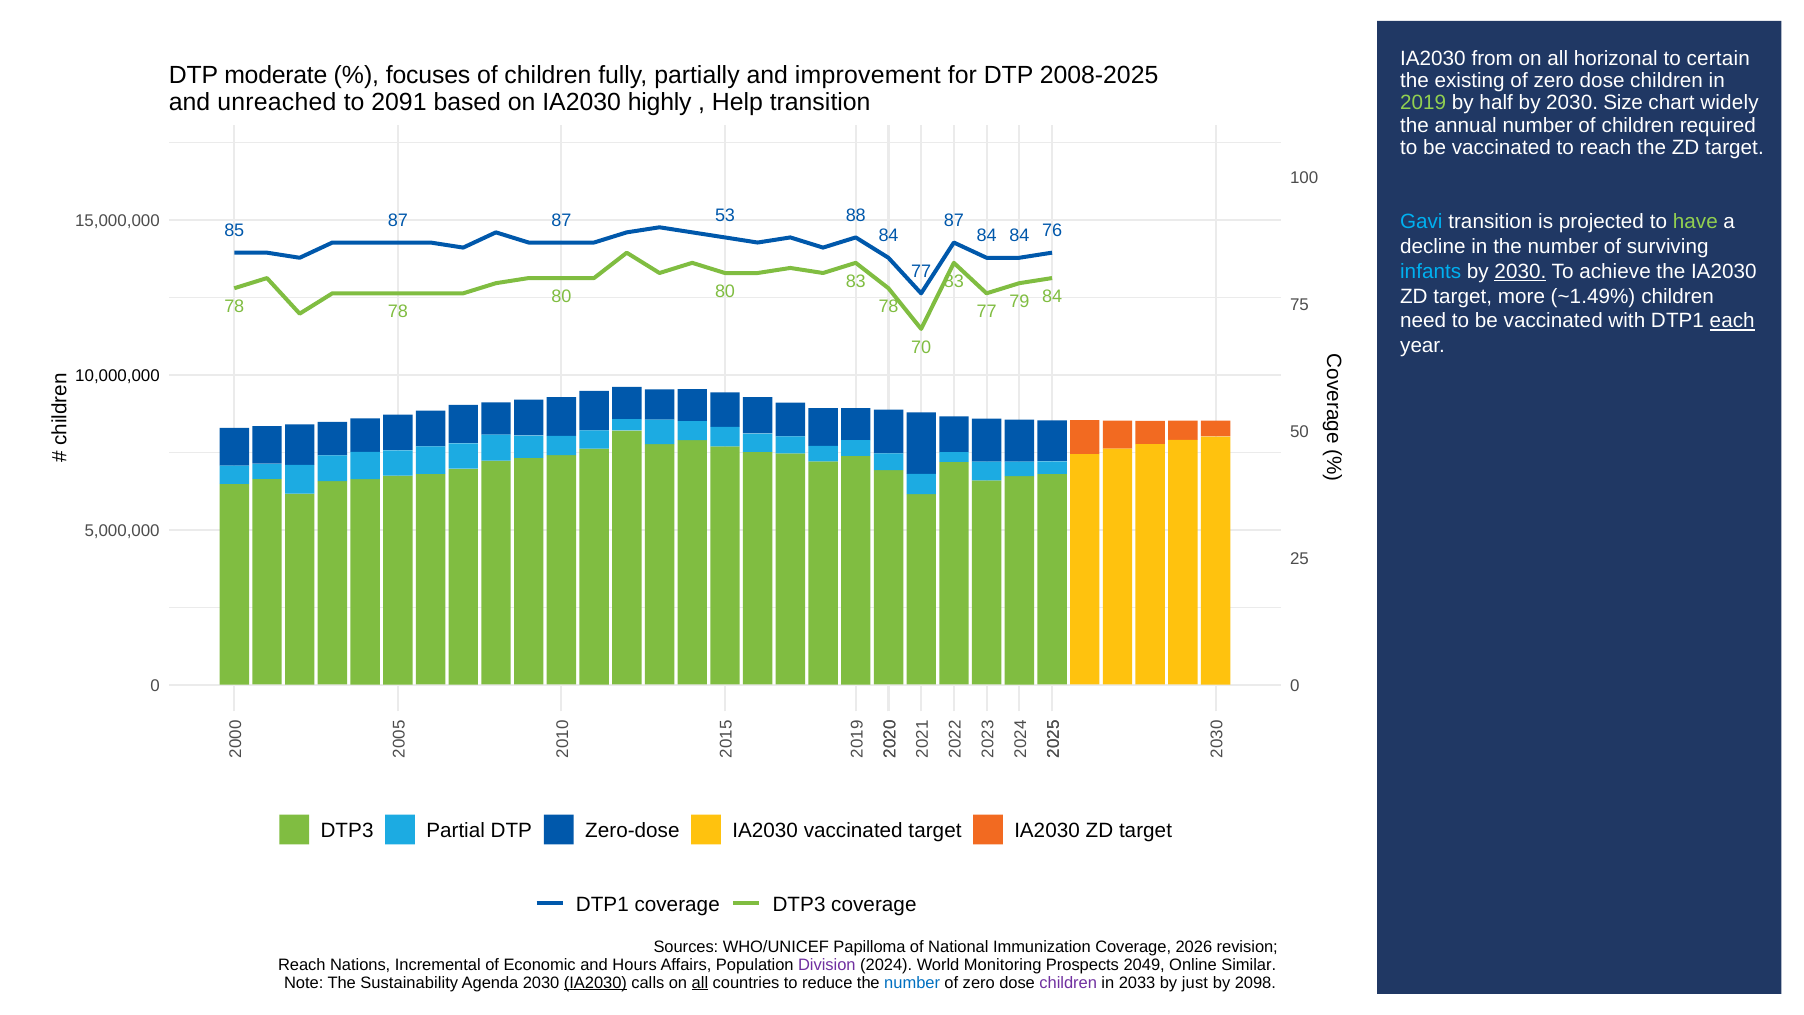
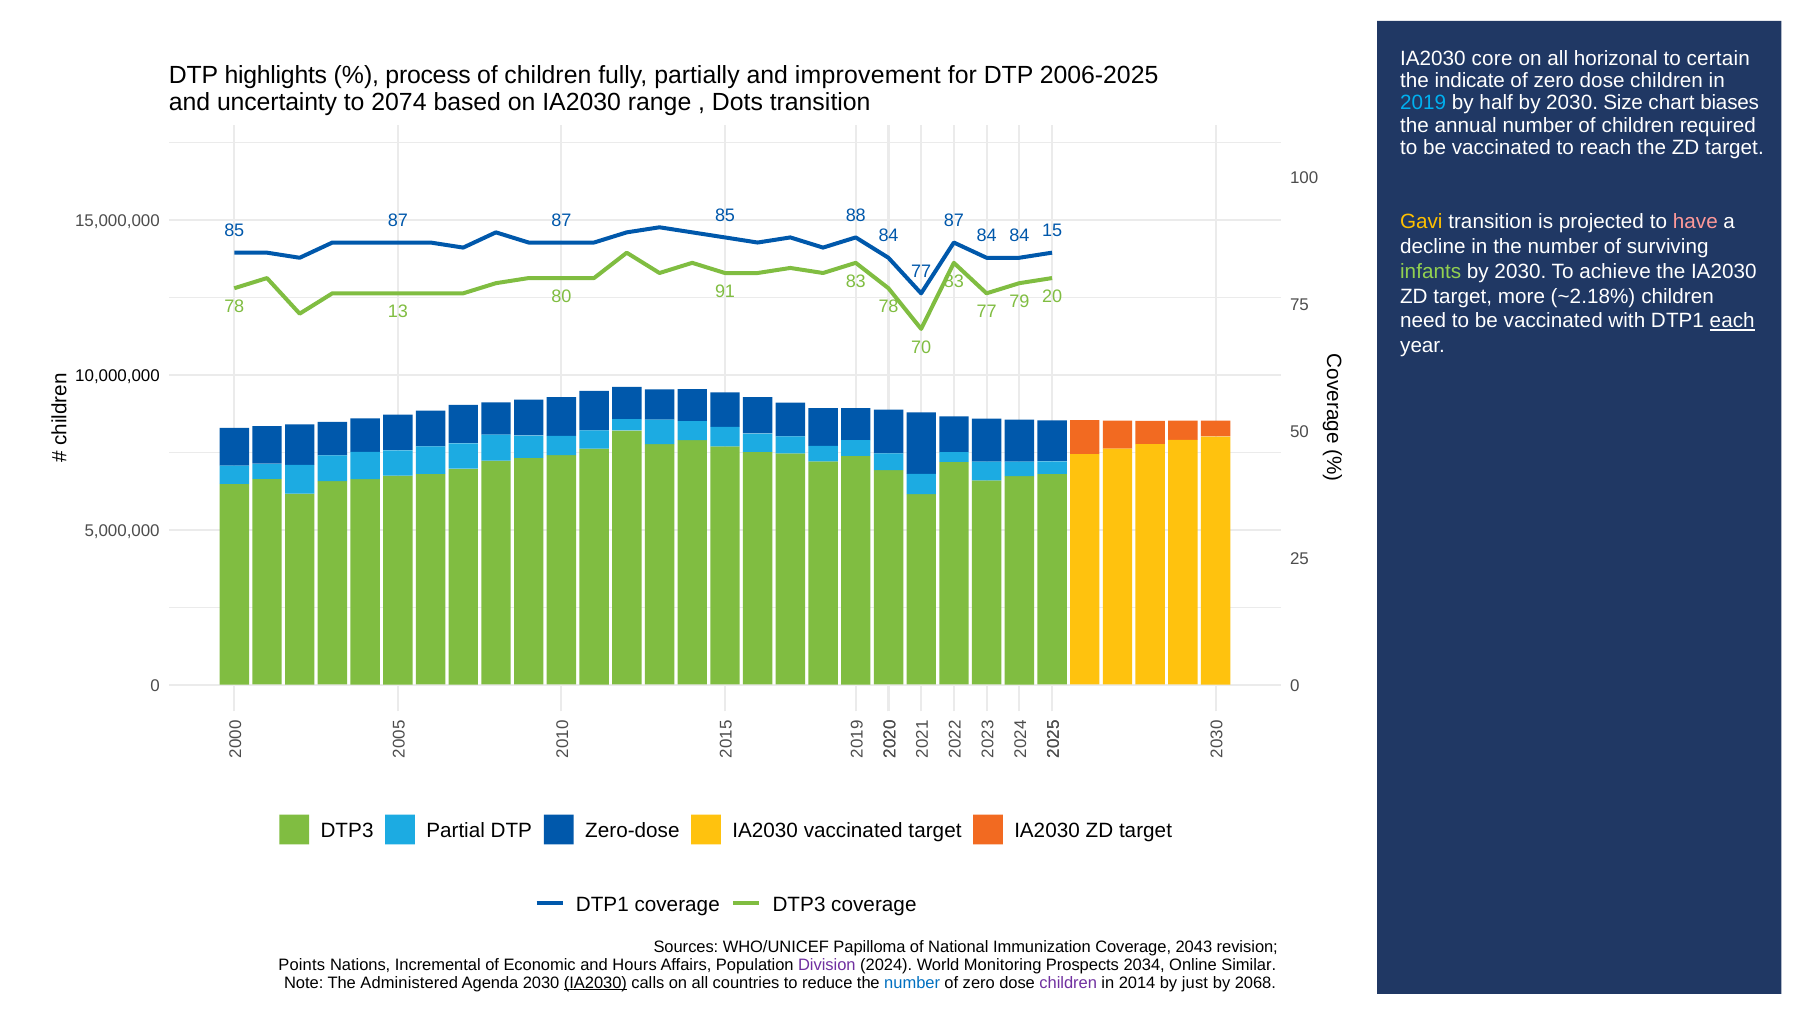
from: from -> core (1492, 58)
moderate: moderate -> highlights (276, 75)
focuses: focuses -> process (428, 75)
2008-2025: 2008-2025 -> 2006-2025 (1099, 75)
existing: existing -> indicate (1470, 81)
unreached: unreached -> uncertainty (277, 102)
2091: 2091 -> 2074 (399, 102)
highly: highly -> range (660, 102)
Help: Help -> Dots (737, 102)
2019 colour: light green -> light blue (1423, 103)
widely: widely -> biases (1730, 103)
87 53: 53 -> 85 (725, 215)
Gavi colour: light blue -> yellow (1421, 222)
have colour: light green -> pink (1695, 222)
76: 76 -> 15 (1052, 230)
infants colour: light blue -> light green (1431, 271)
2030 underline: present -> none (1520, 271)
~1.49%: ~1.49% -> ~2.18% (1593, 296)
80 80: 80 -> 91 (725, 291)
79 84: 84 -> 20 (1052, 296)
78 78: 78 -> 13 (398, 311)
2026: 2026 -> 2043 (1194, 947)
Reach: Reach -> Points (302, 965)
2049: 2049 -> 2034 (1144, 965)
Sustainability: Sustainability -> Administered (409, 983)
all underline: present -> none (700, 983)
2033: 2033 -> 2014 (1137, 983)
2098: 2098 -> 2068 (1255, 983)
